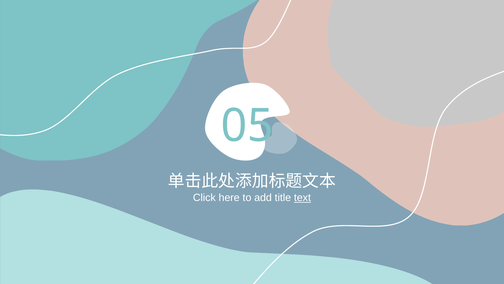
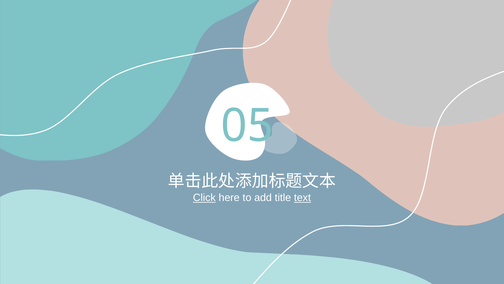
Click underline: none -> present (204, 197)
